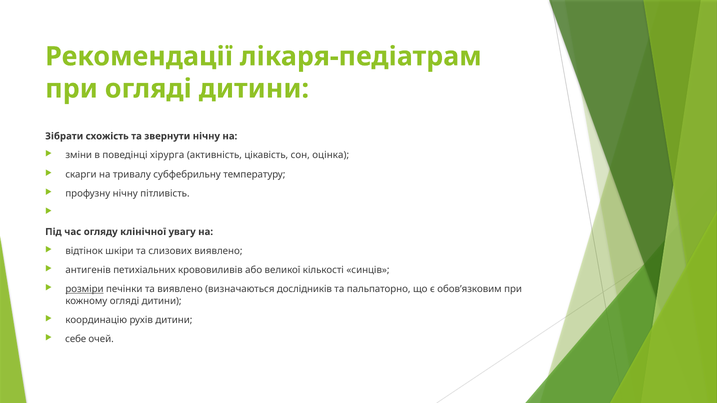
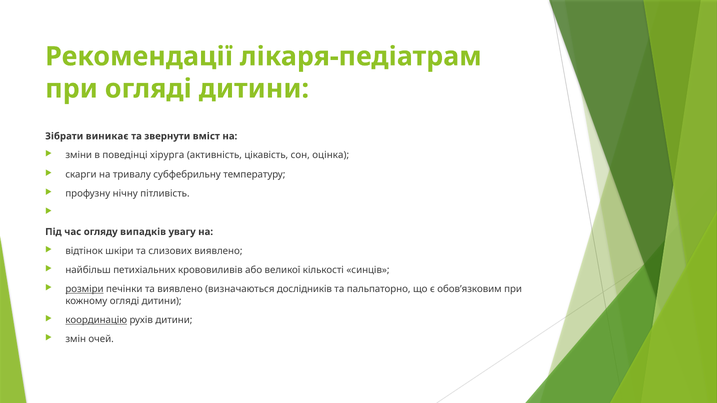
схожість: схожість -> виникає (107, 136)
звернути нічну: нічну -> вміст (206, 136)
клінічної: клінічної -> випадків (143, 232)
антигенів: антигенів -> найбільш (88, 270)
координацію underline: none -> present (96, 320)
себе: себе -> змін (76, 339)
